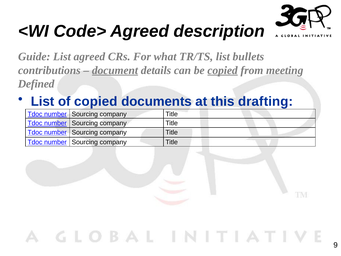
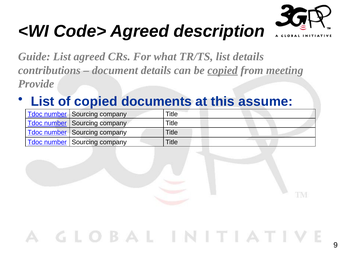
list bullets: bullets -> details (248, 57)
document underline: present -> none (115, 70)
Defined: Defined -> Provide (36, 84)
drafting: drafting -> assume (266, 101)
